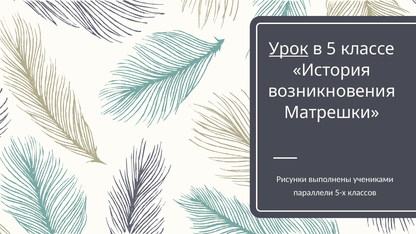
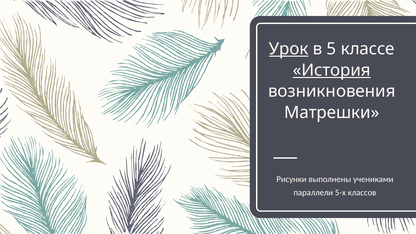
История underline: none -> present (332, 70)
